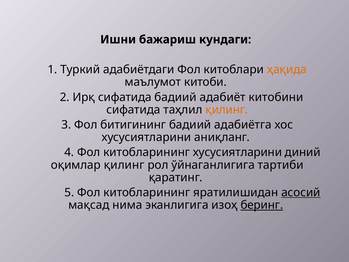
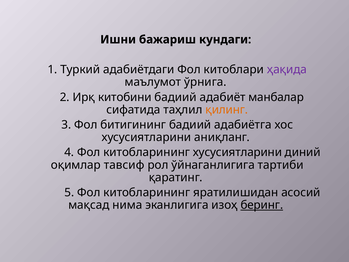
ҳақида colour: orange -> purple (287, 70)
китоби: китоби -> ўрнига (205, 82)
Ирқ сифатида: сифатида -> китобини (125, 97)
китобини: китобини -> манбалар (276, 97)
оқимлар қилинг: қилинг -> тавсиф (124, 165)
асосий underline: present -> none (301, 192)
